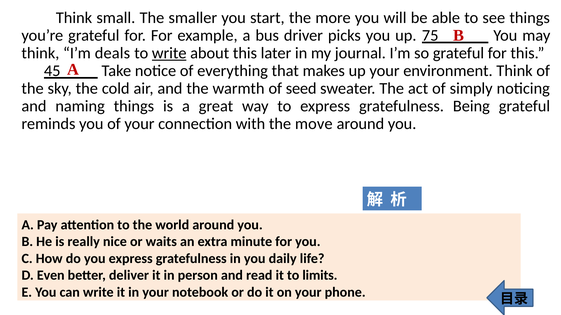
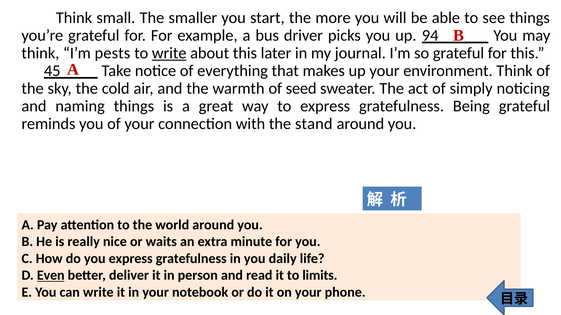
75: 75 -> 94 (430, 36)
deals: deals -> pests (112, 53)
move: move -> stand (314, 124)
Even underline: none -> present (51, 276)
